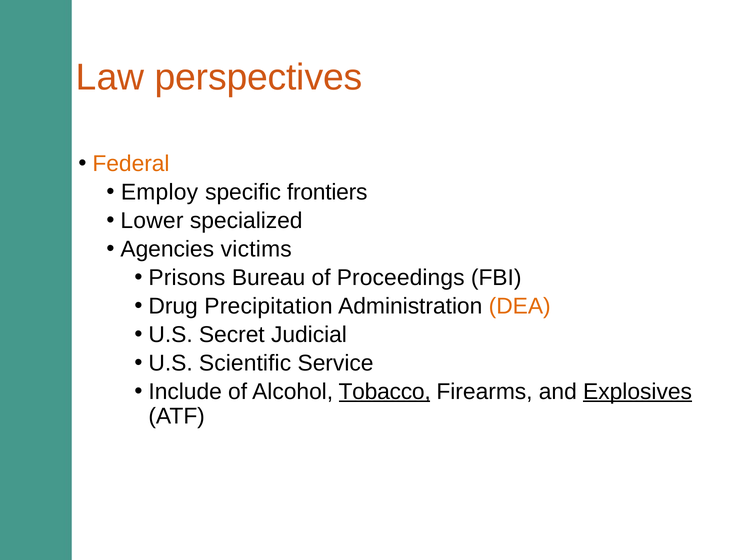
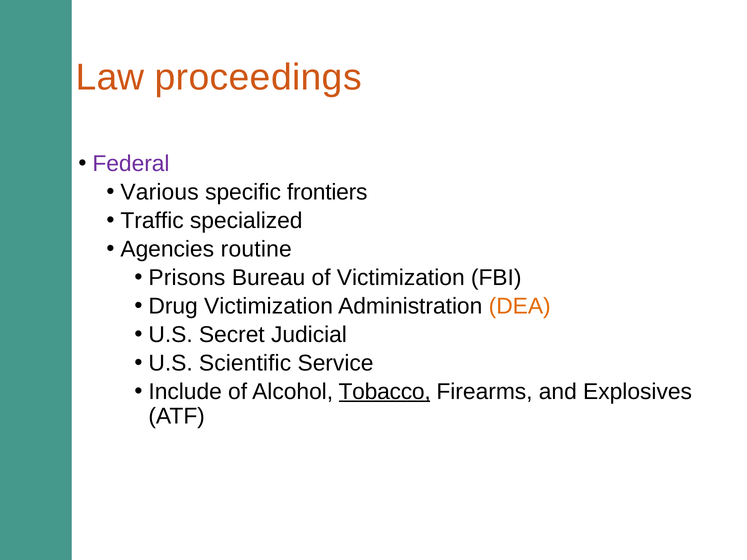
perspectives: perspectives -> proceedings (258, 78)
Federal colour: orange -> purple (131, 164)
Employ: Employ -> Various (160, 192)
Lower: Lower -> Traffic (152, 221)
victims: victims -> routine (256, 249)
of Proceedings: Proceedings -> Victimization (401, 278)
Drug Precipitation: Precipitation -> Victimization (269, 306)
Explosives underline: present -> none (638, 392)
